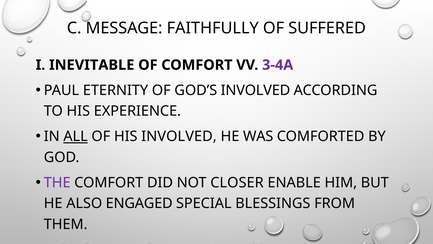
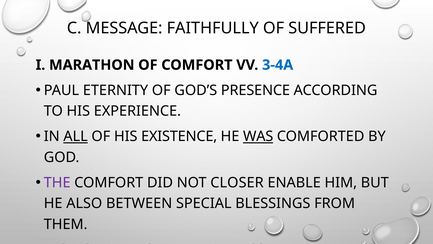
INEVITABLE: INEVITABLE -> MARATHON (92, 65)
3-4A colour: purple -> blue (278, 65)
GOD’S INVOLVED: INVOLVED -> PRESENCE (255, 90)
HIS INVOLVED: INVOLVED -> EXISTENCE (179, 136)
WAS underline: none -> present (258, 136)
ENGAGED: ENGAGED -> BETWEEN (139, 203)
